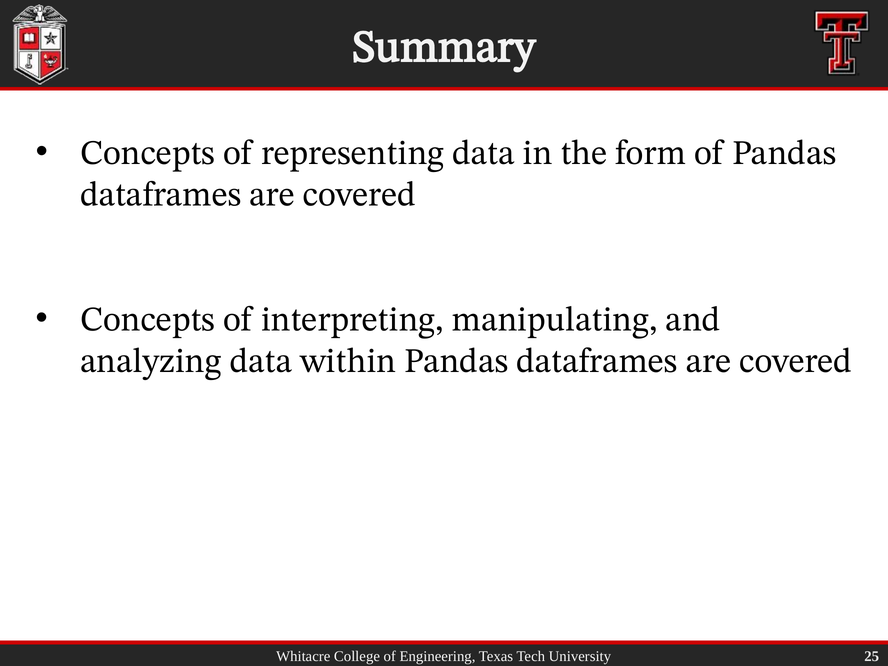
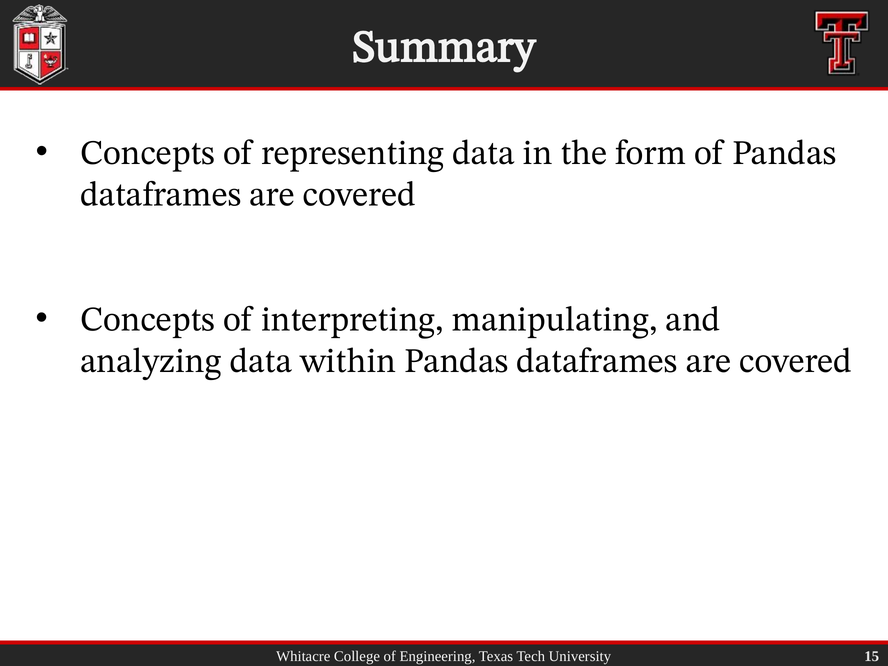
25: 25 -> 15 (872, 656)
